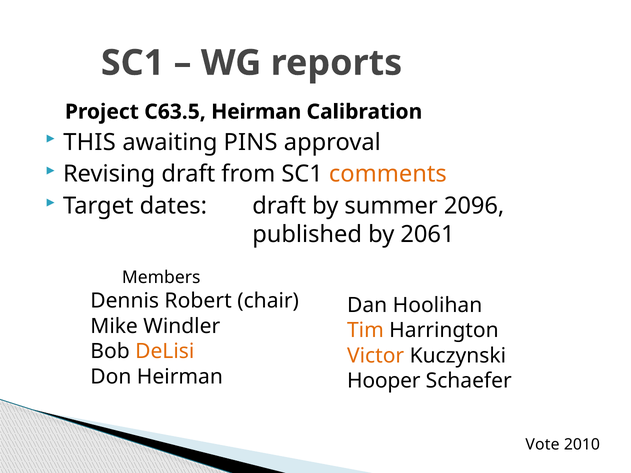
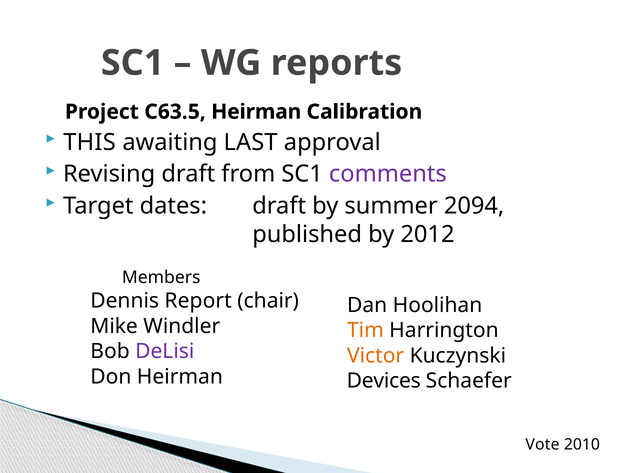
PINS: PINS -> LAST (251, 142)
comments colour: orange -> purple (388, 174)
2096: 2096 -> 2094 (474, 206)
2061: 2061 -> 2012 (427, 235)
Robert: Robert -> Report (198, 301)
DeLisi colour: orange -> purple (165, 352)
Hooper: Hooper -> Devices (384, 381)
